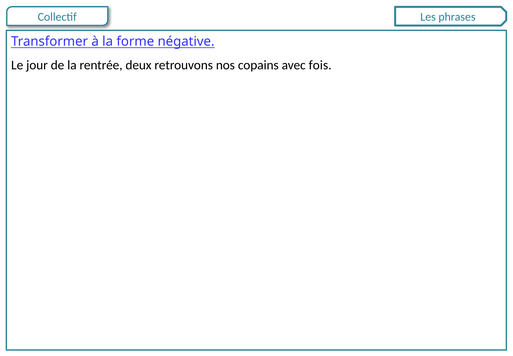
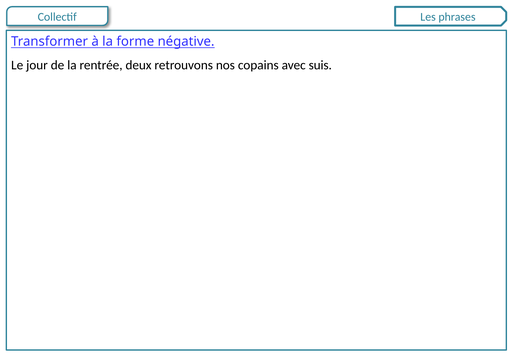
fois: fois -> suis (320, 65)
